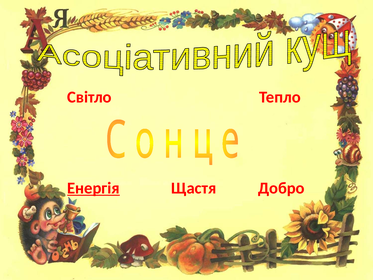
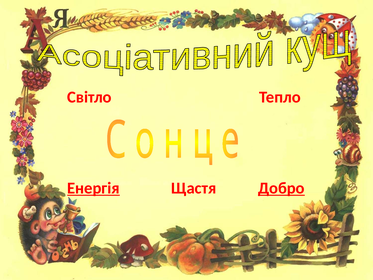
Добро underline: none -> present (281, 188)
